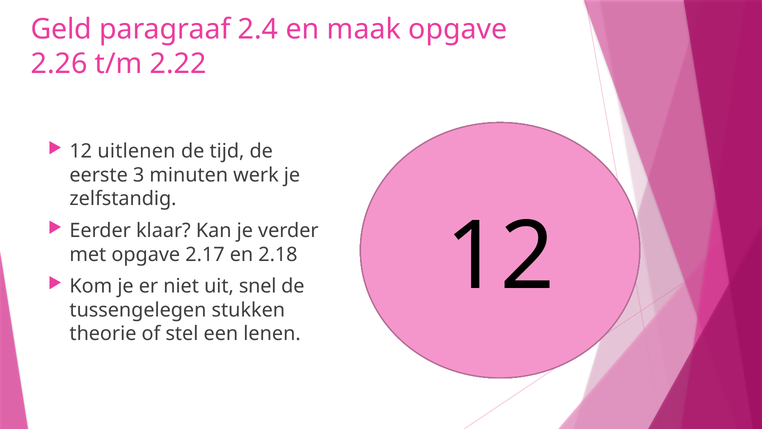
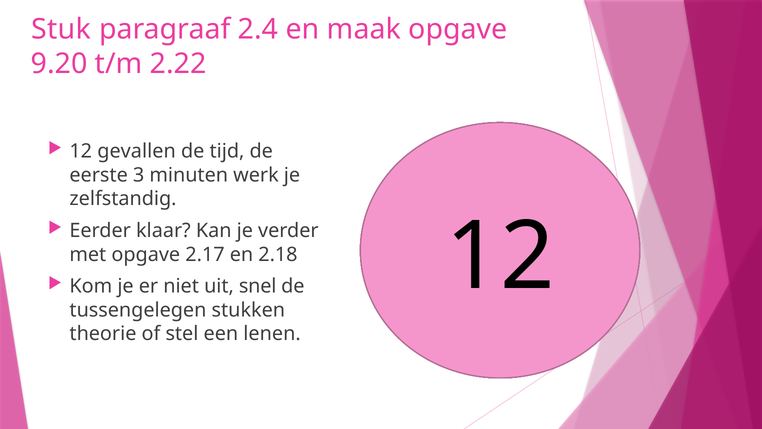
Geld: Geld -> Stuk (61, 29)
2.26: 2.26 -> 9.20 (59, 64)
uitlenen: uitlenen -> gevallen (137, 151)
